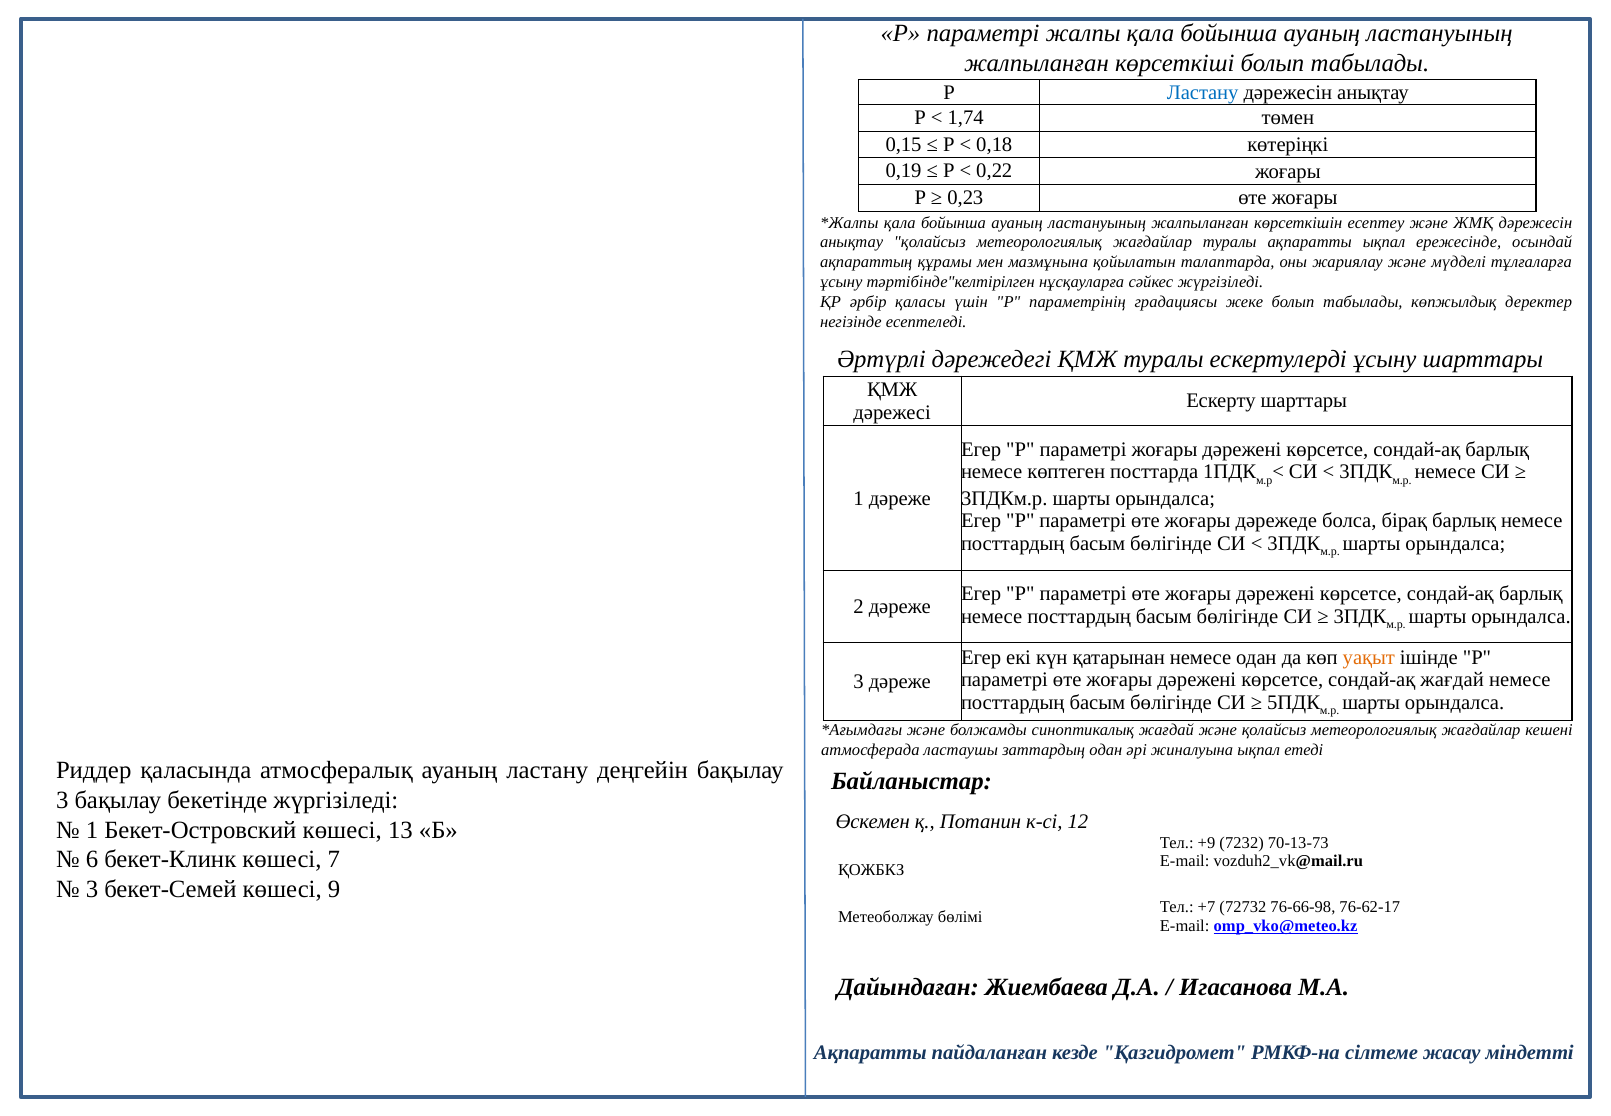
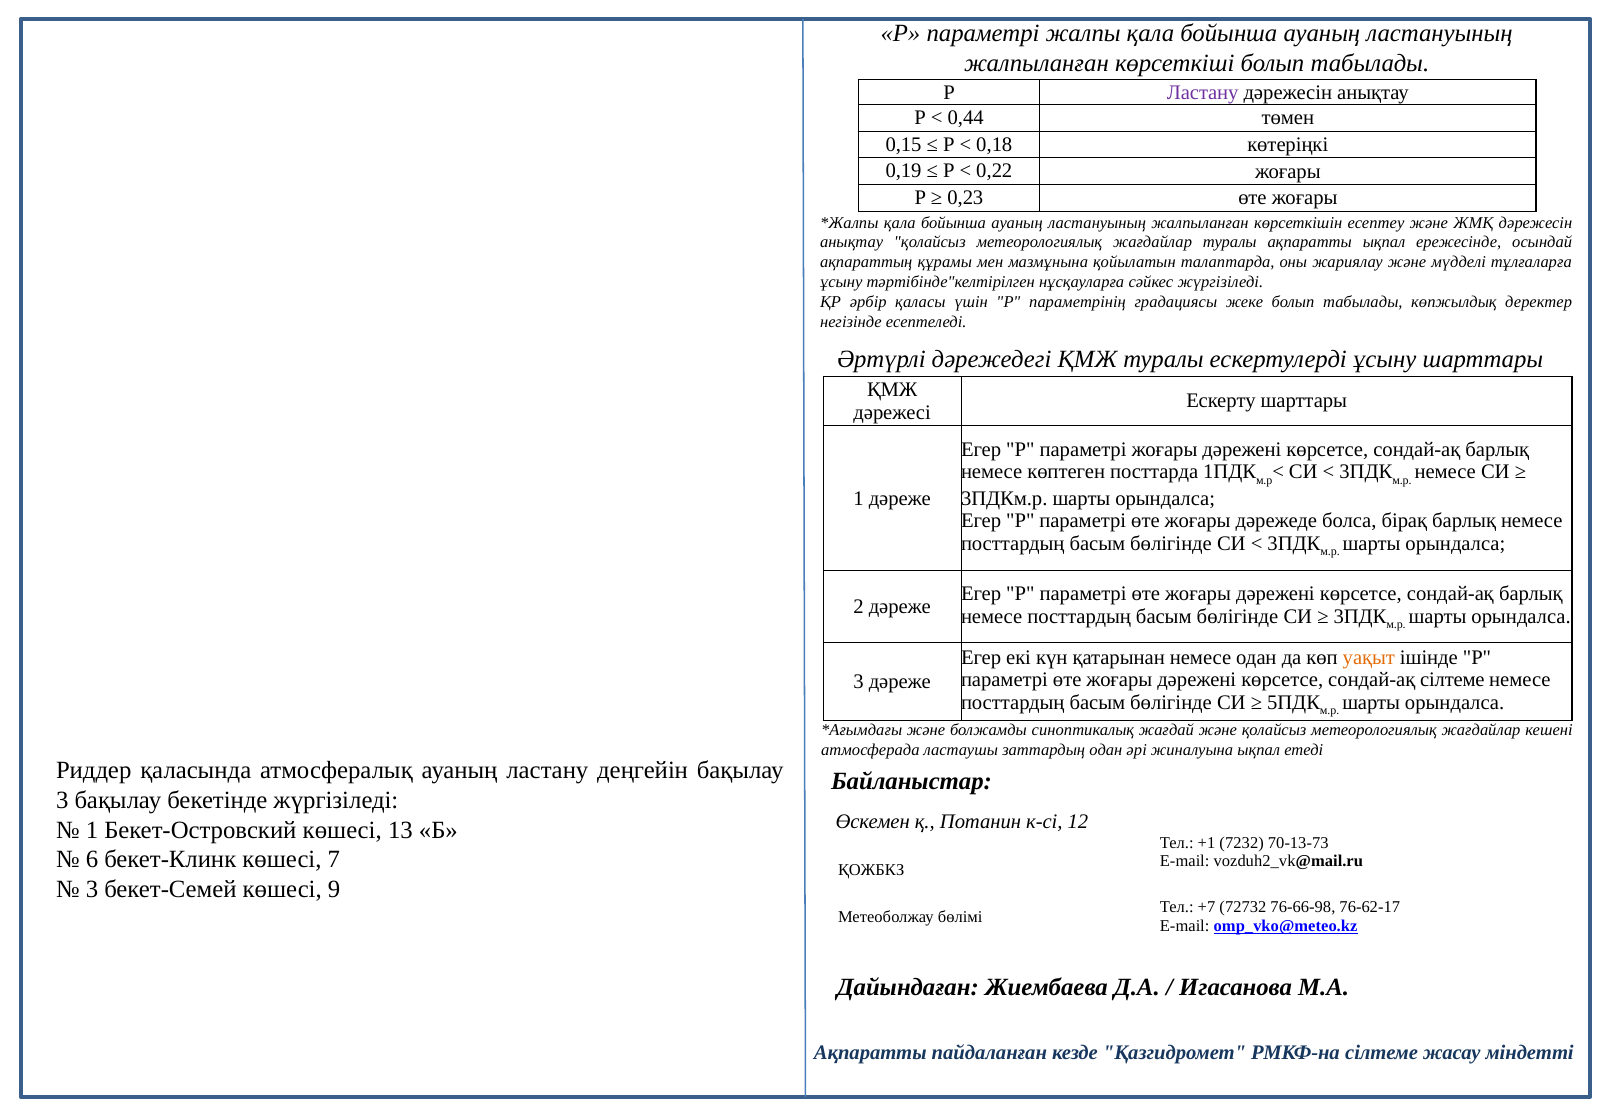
Ластану colour: blue -> purple (1203, 92)
1,74: 1,74 -> 0,44 (966, 118)
сондай-ақ жағдай: жағдай -> сілтеме (1452, 680)
+9: +9 -> +1 (1207, 842)
